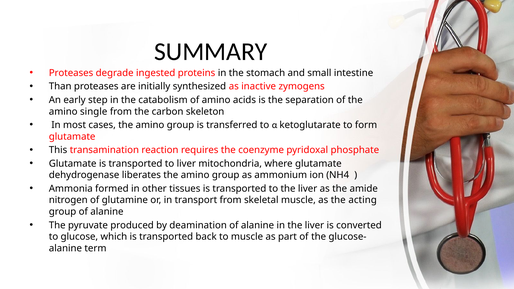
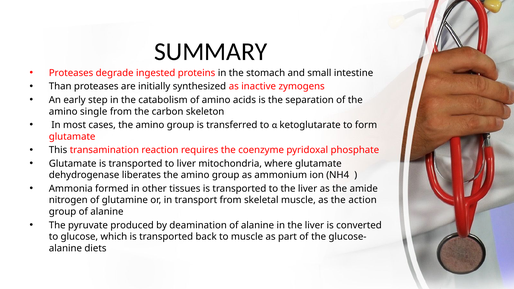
acting: acting -> action (363, 200)
term: term -> diets (95, 248)
